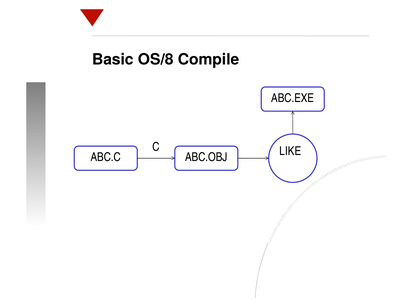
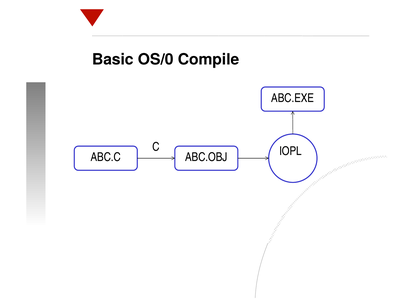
OS/8: OS/8 -> OS/0 (156, 59)
LIKE: LIKE -> IOPL (290, 151)
